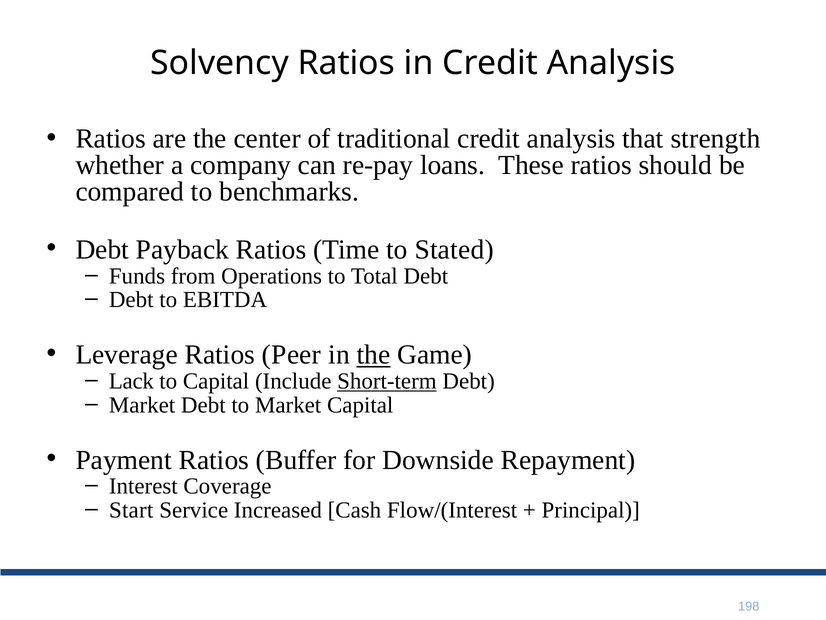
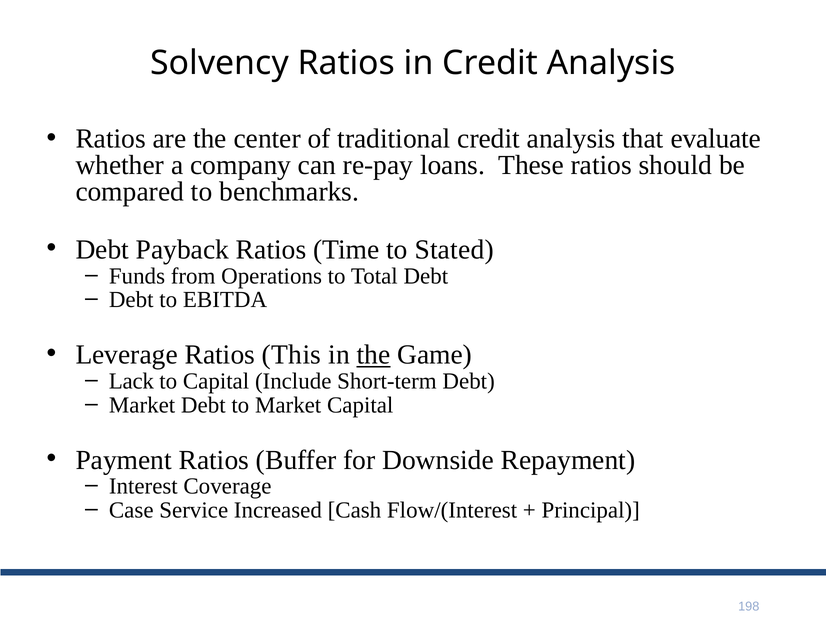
strength: strength -> evaluate (716, 139)
Peer: Peer -> This (292, 355)
Short-term underline: present -> none (387, 381)
Start: Start -> Case (131, 510)
